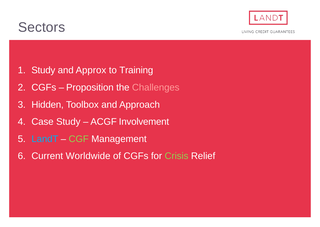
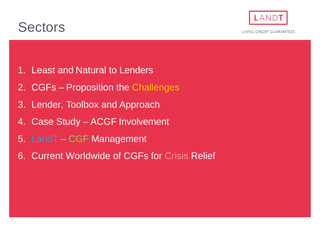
Study: Study -> Least (43, 70)
Approx: Approx -> Natural (91, 70)
Training: Training -> Lenders (136, 70)
Challenges colour: pink -> yellow (156, 87)
Hidden: Hidden -> Lender (48, 104)
Crisis colour: light green -> pink (177, 156)
